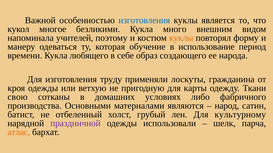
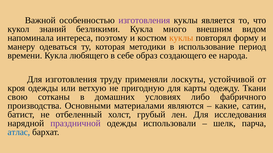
изготовления colour: blue -> purple (144, 20)
многое: многое -> знаний (53, 29)
учителей: учителей -> интереса (75, 38)
обучение: обучение -> методики (147, 47)
гражданина: гражданина -> устойчивой (232, 80)
народ: народ -> какие (227, 106)
культурному: культурному -> исследования (240, 115)
атлас colour: orange -> blue (19, 133)
